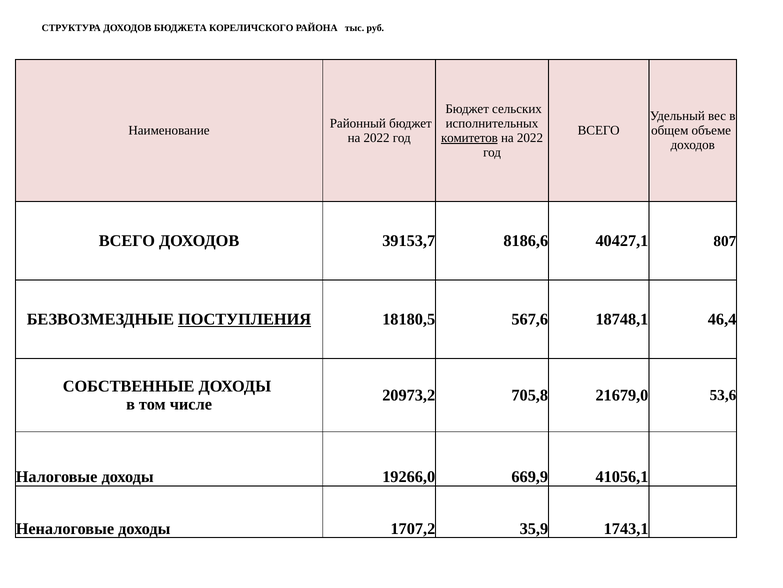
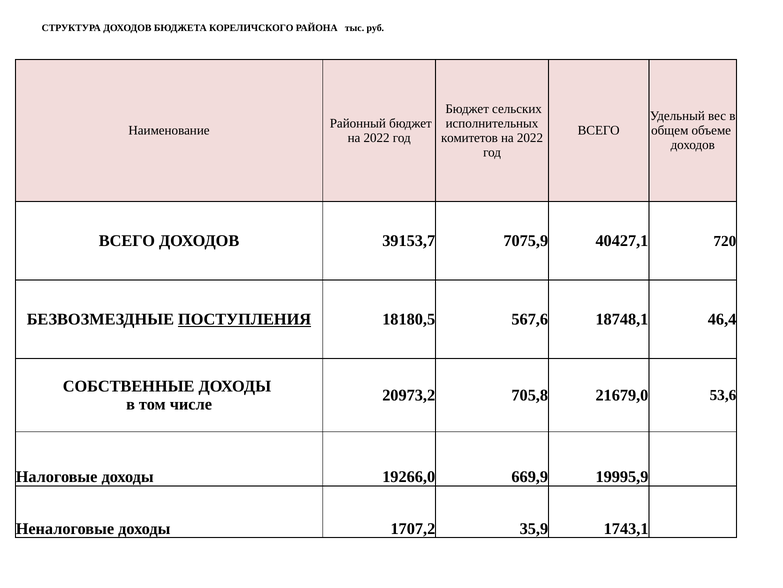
комитетов underline: present -> none (469, 138)
8186,6: 8186,6 -> 7075,9 (526, 241)
807: 807 -> 720 (725, 241)
41056,1: 41056,1 -> 19995,9 (622, 476)
